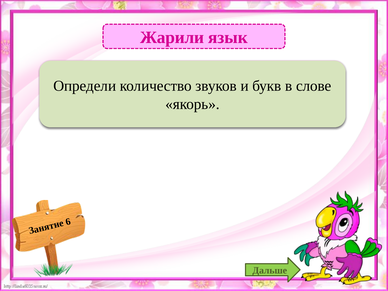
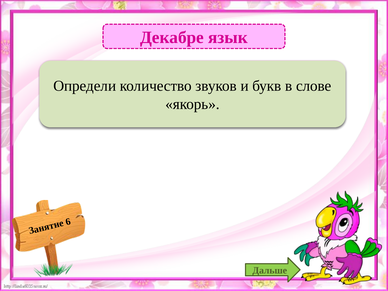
Жарили: Жарили -> Декабре (172, 38)
